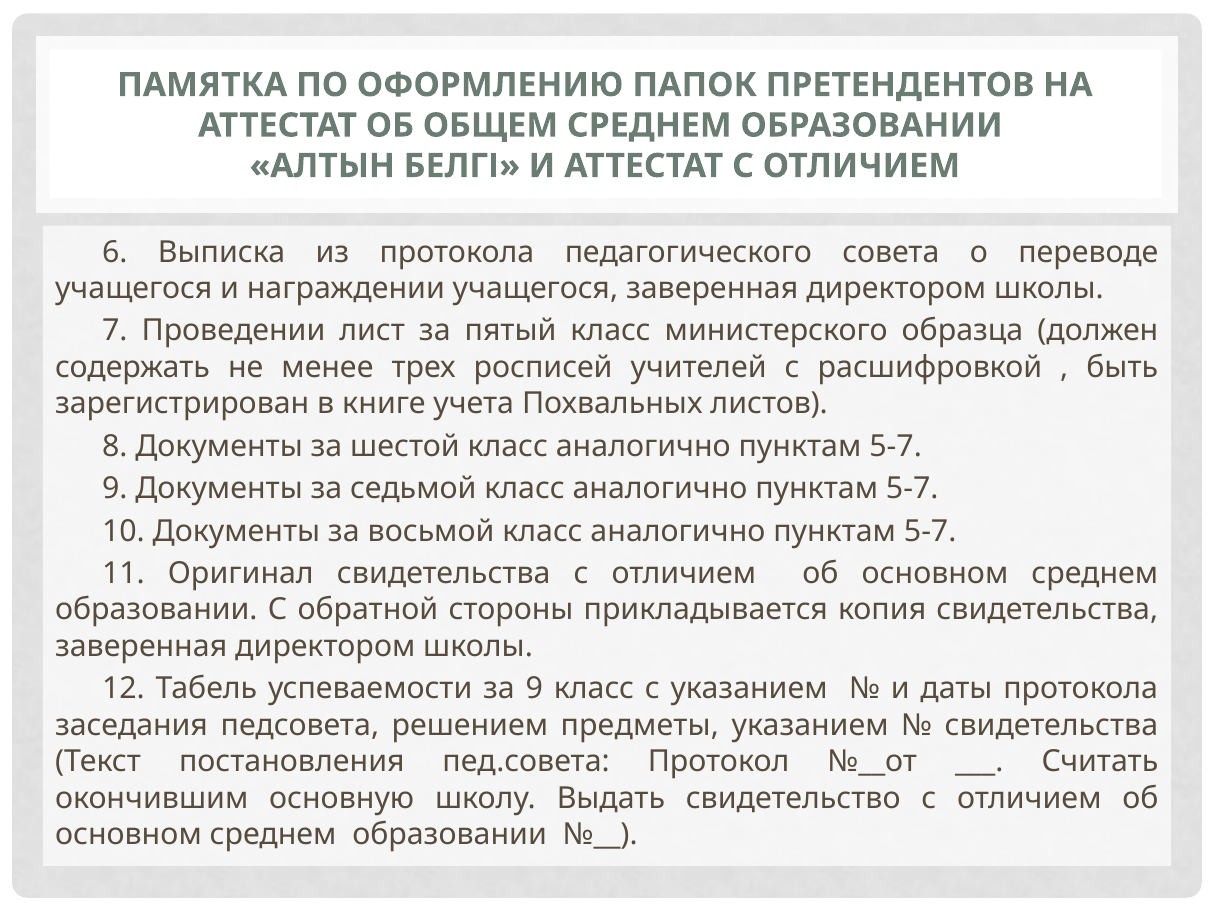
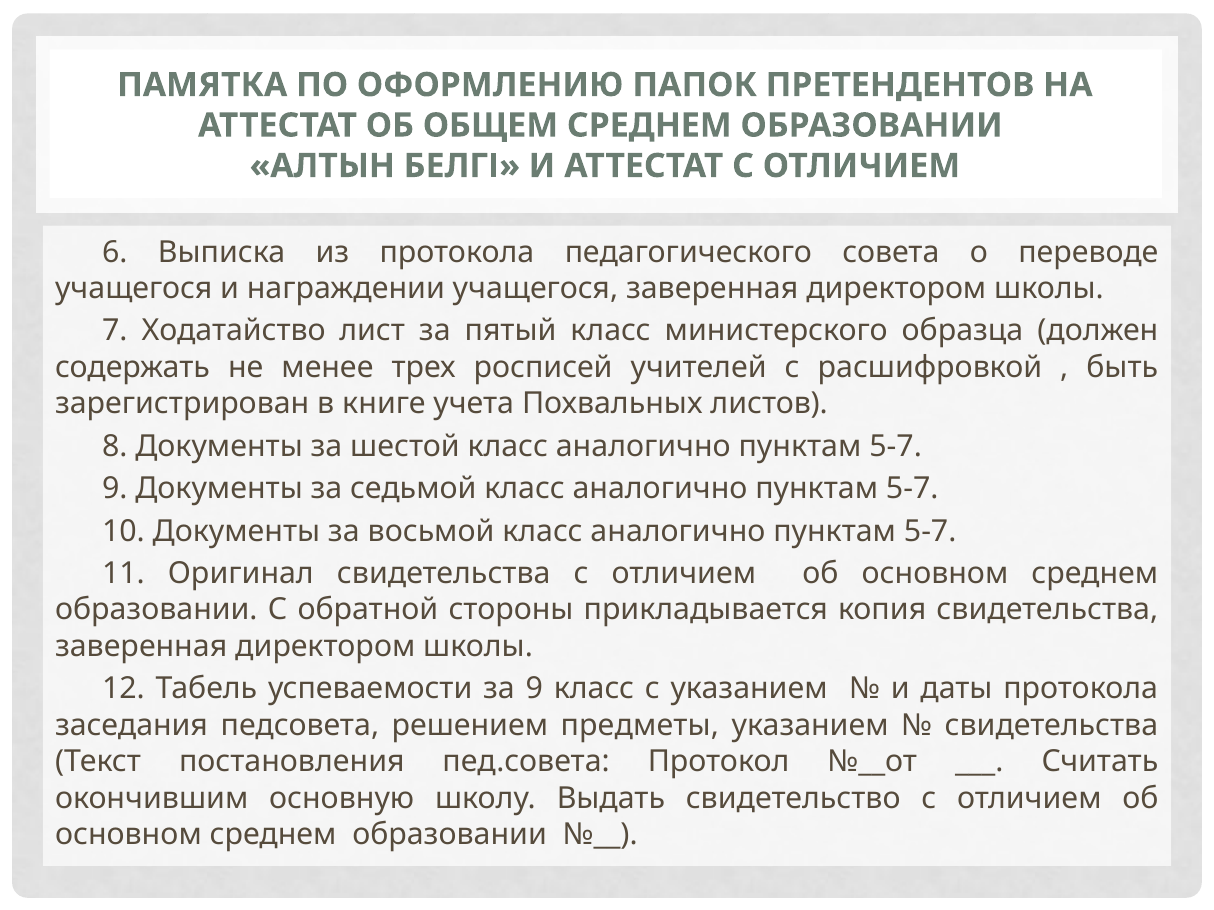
Проведении: Проведении -> Ходатайство (234, 331)
